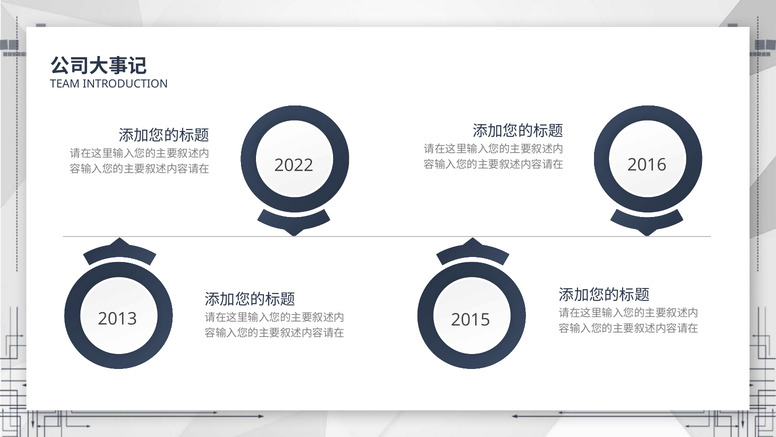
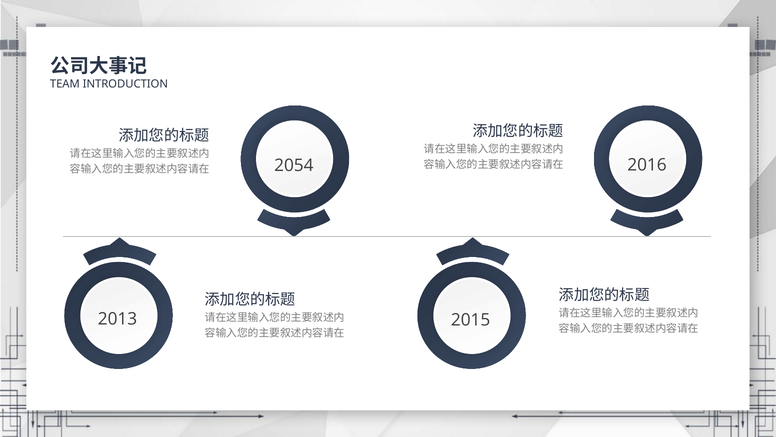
2022: 2022 -> 2054 (294, 165)
